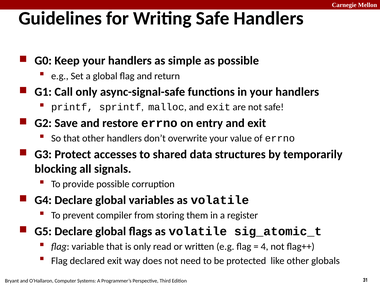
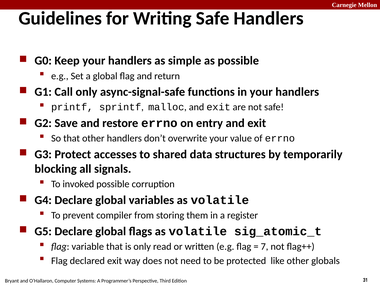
provide: provide -> invoked (78, 184)
4: 4 -> 7 (265, 247)
